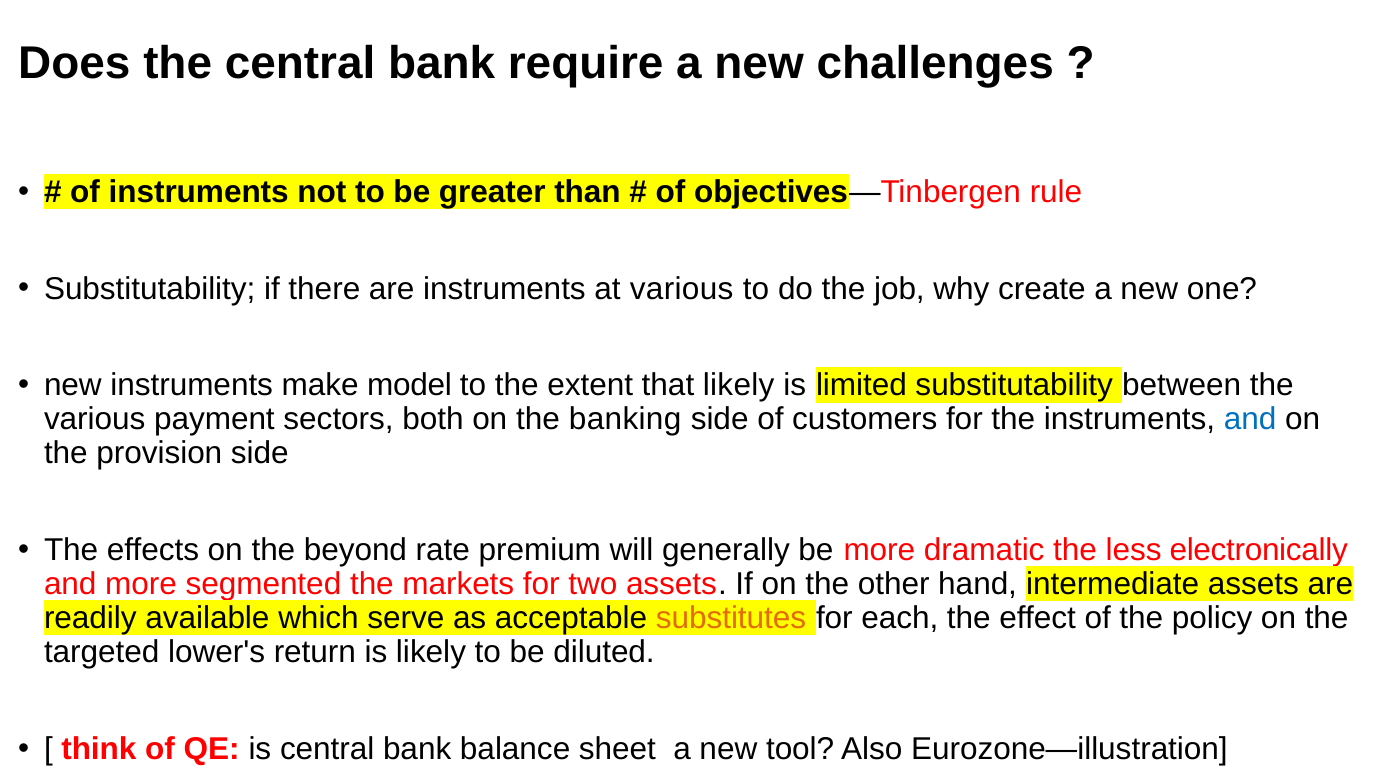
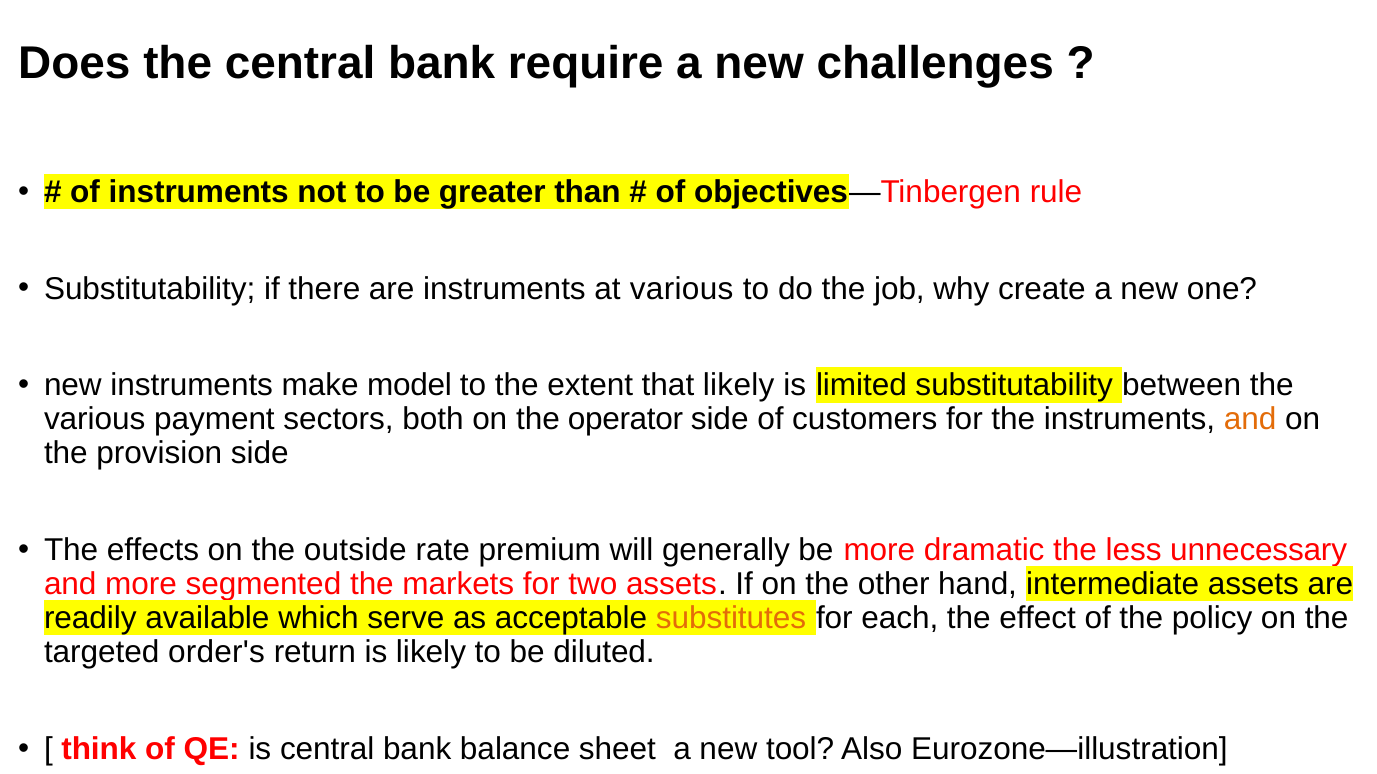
banking: banking -> operator (625, 420)
and colour: blue -> orange (1250, 420)
beyond: beyond -> outside (355, 551)
electronically: electronically -> unnecessary (1259, 551)
lower's: lower's -> order's (217, 653)
